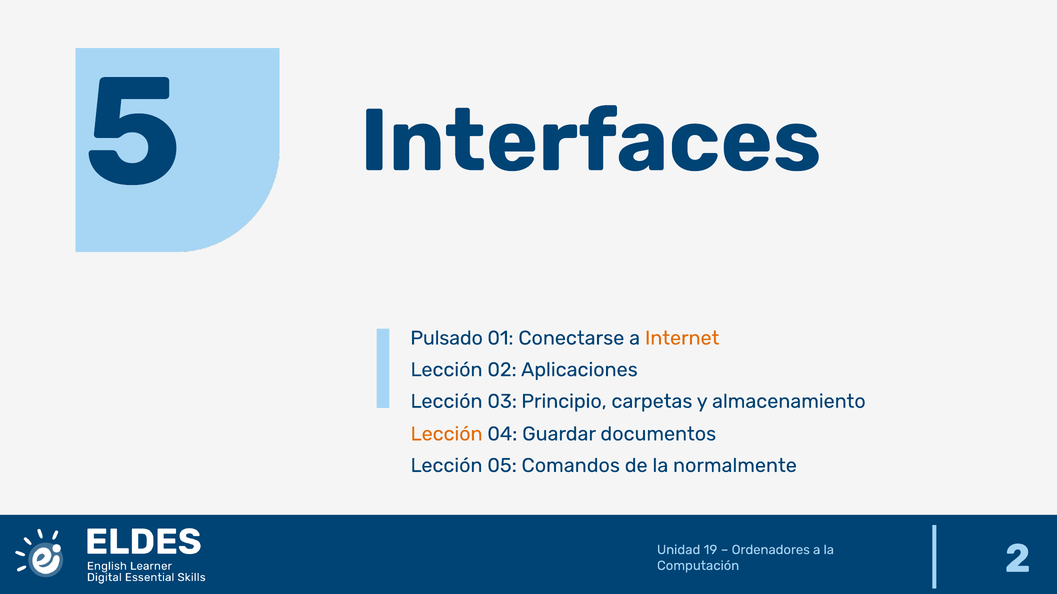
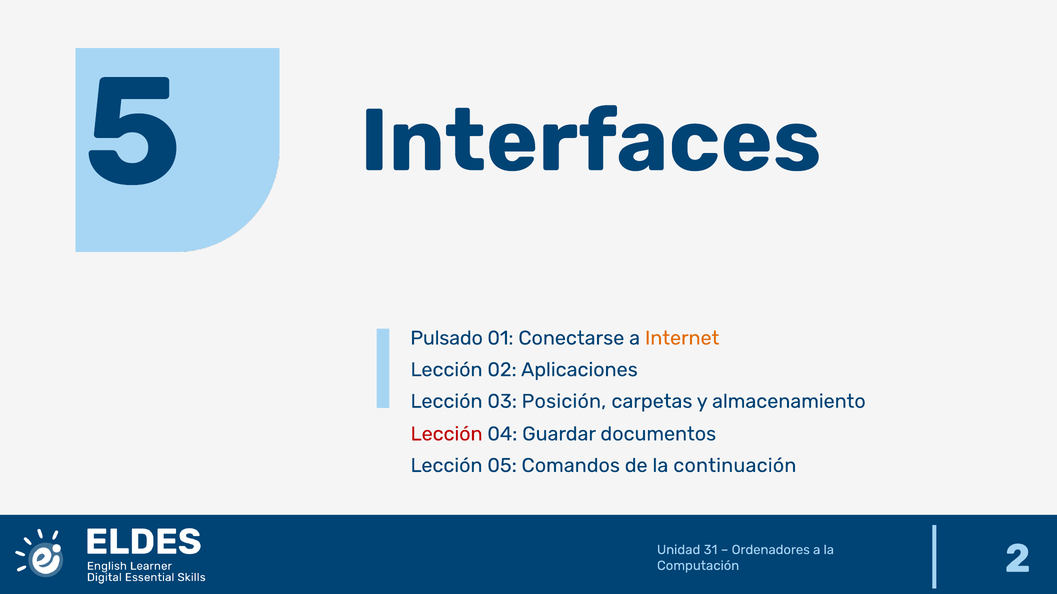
Principio: Principio -> Posición (564, 402)
Lección colour: orange -> red (447, 434)
normalmente: normalmente -> continuación (735, 466)
19: 19 -> 31 (711, 550)
